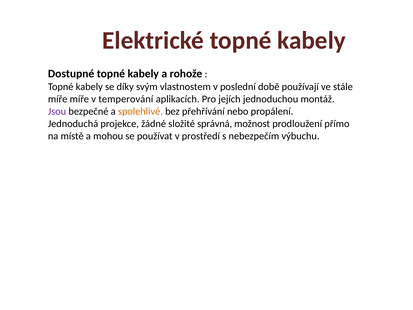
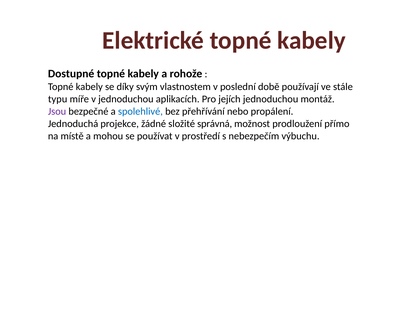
míře: míře -> typu (58, 99)
v temperování: temperování -> jednoduchou (126, 99)
spolehlivé colour: orange -> blue (140, 111)
